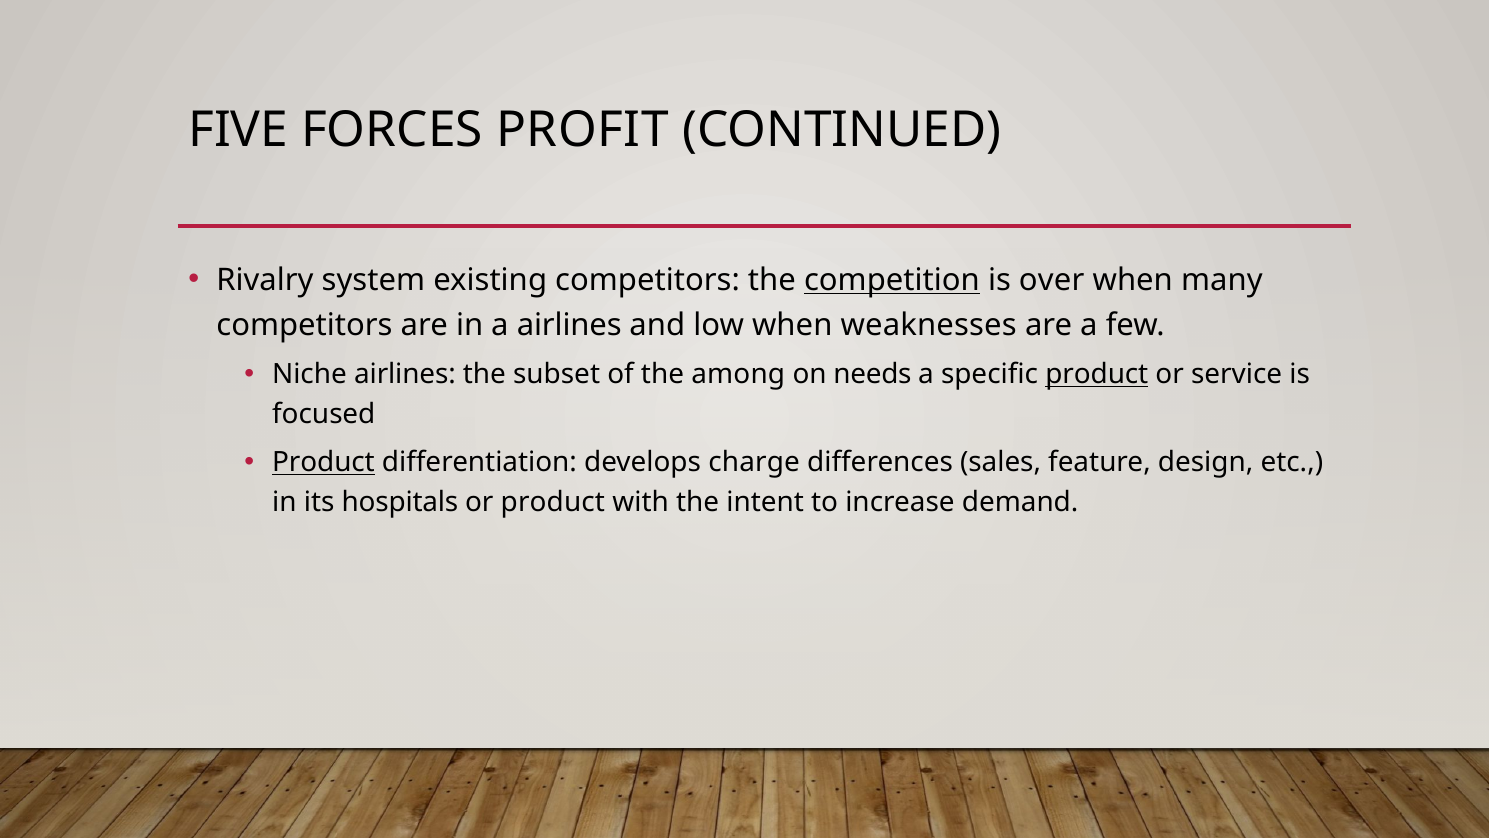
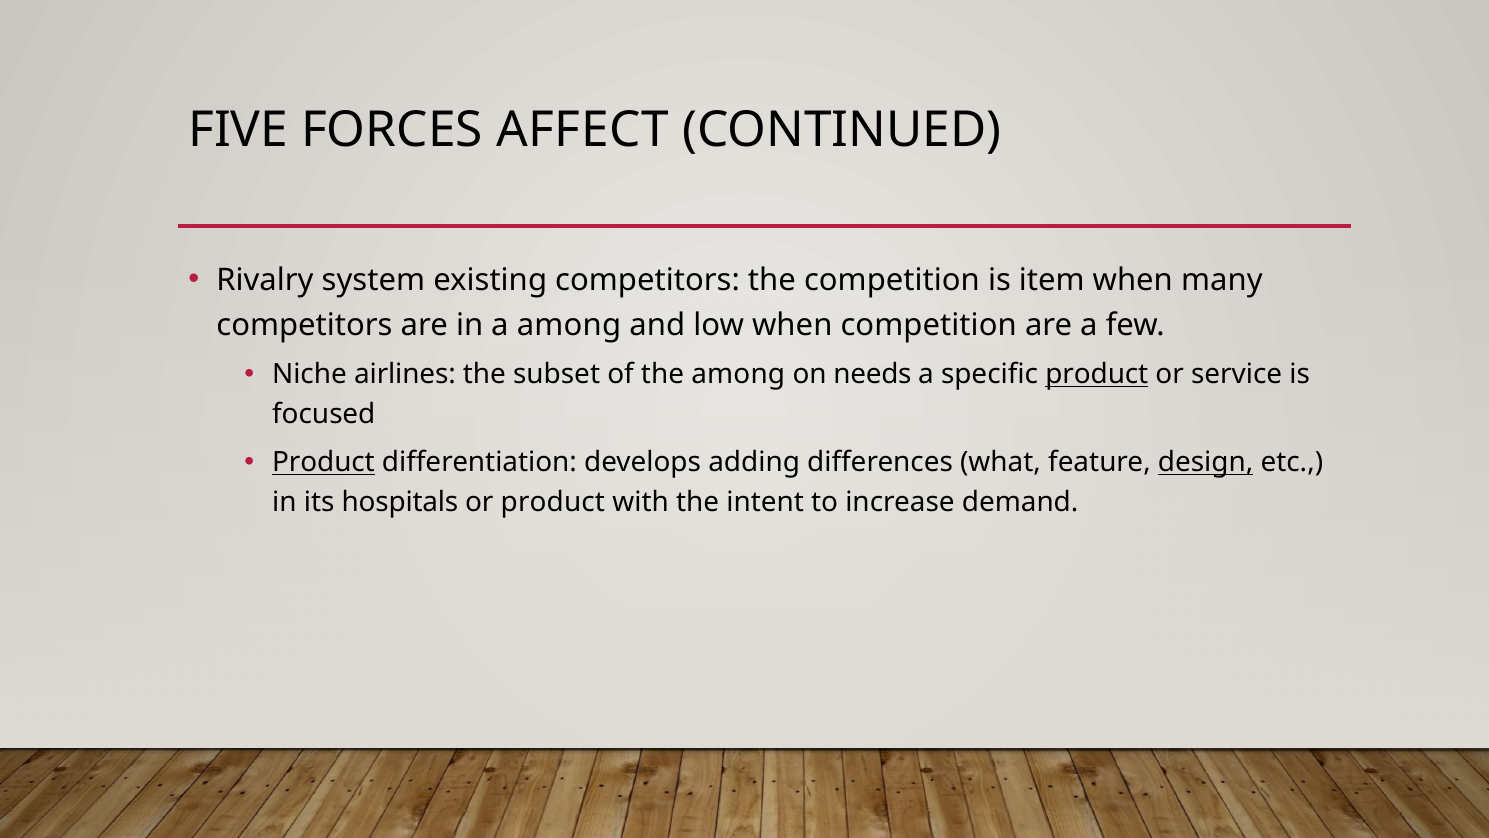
PROFIT: PROFIT -> AFFECT (582, 130)
competition underline: present -> none (892, 280)
over: over -> item (1052, 280)
a airlines: airlines -> among (569, 325)
when weaknesses: weaknesses -> competition (929, 325)
charge: charge -> adding (754, 462)
sales: sales -> what (1001, 462)
design underline: none -> present (1206, 462)
